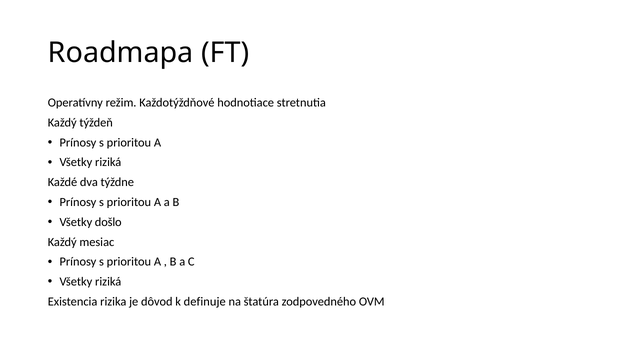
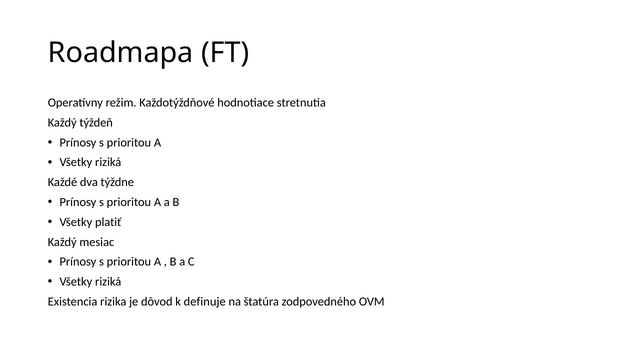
došlo: došlo -> platiť (108, 222)
